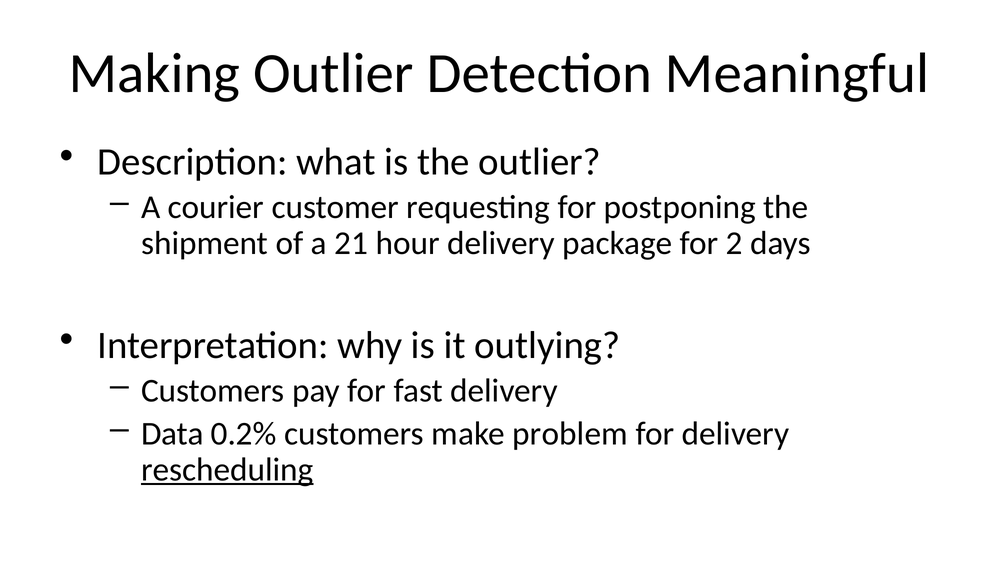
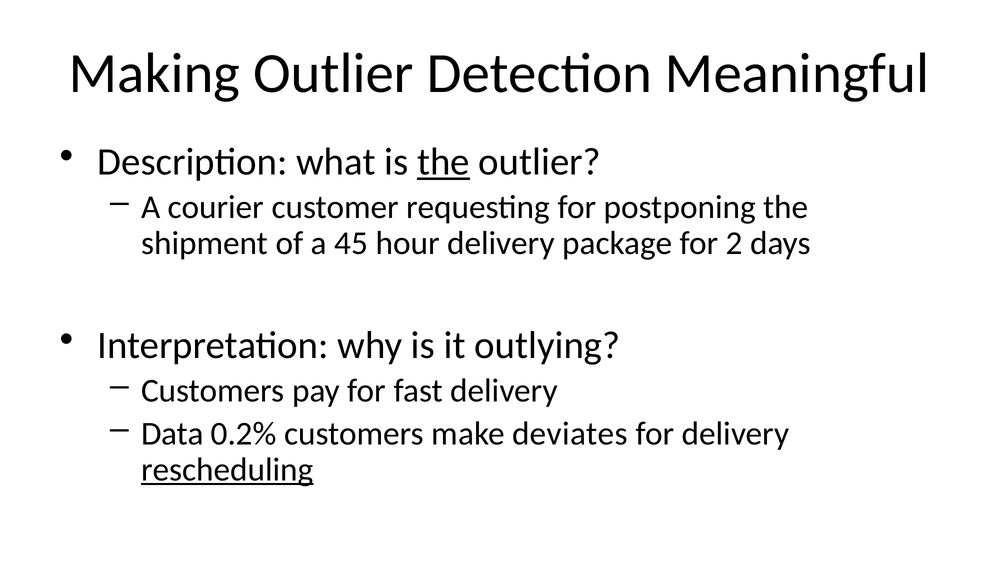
the underline: none -> present (443, 162)
21: 21 -> 45 (351, 243)
problem: problem -> deviates (570, 434)
